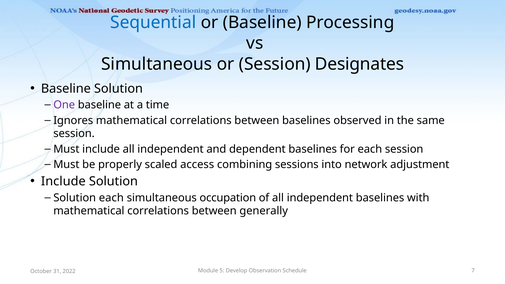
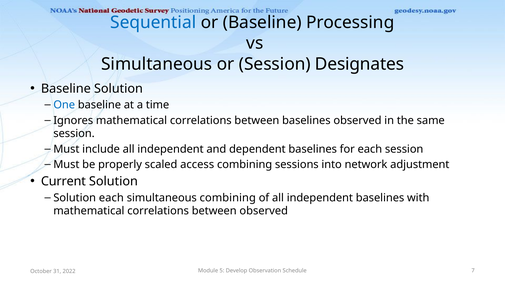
One colour: purple -> blue (64, 105)
Include: Include -> Current (63, 181)
simultaneous occupation: occupation -> combining (228, 198)
between generally: generally -> observed (264, 211)
